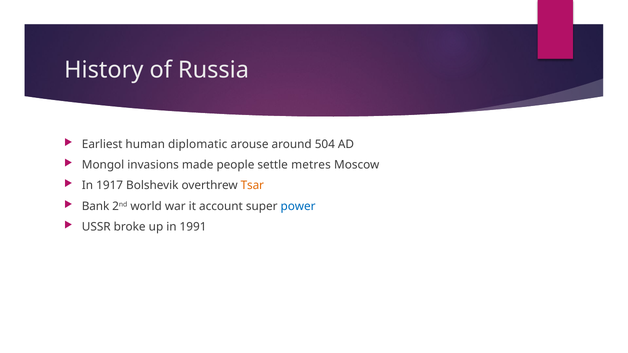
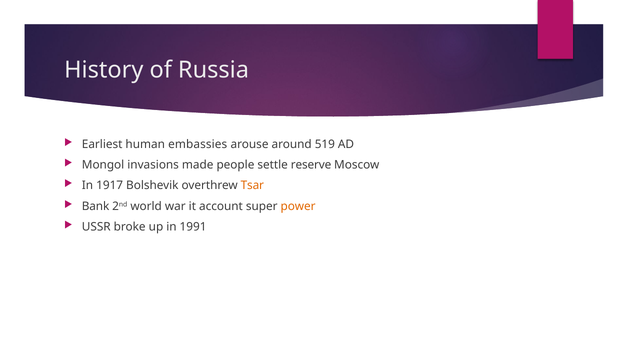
diplomatic: diplomatic -> embassies (198, 144)
504: 504 -> 519 (325, 144)
metres: metres -> reserve (311, 165)
power colour: blue -> orange (298, 206)
